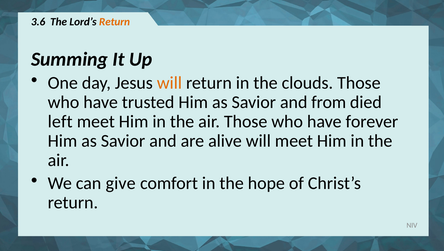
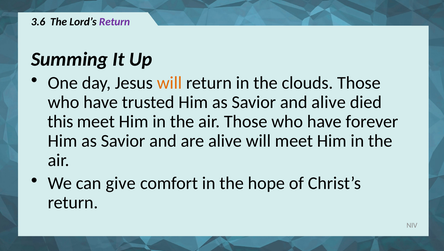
Return colour: orange -> purple (115, 22)
and from: from -> alive (329, 102)
left: left -> this (60, 121)
